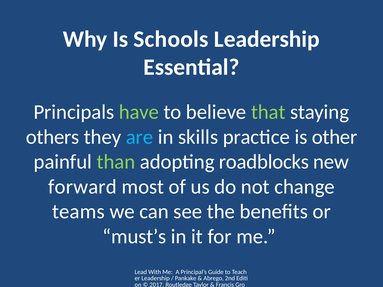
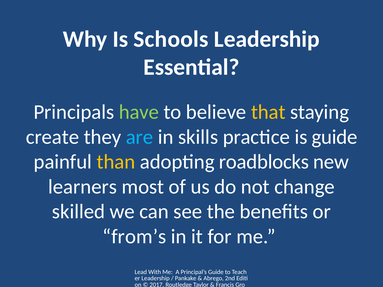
that colour: light green -> yellow (268, 112)
others: others -> create (52, 137)
is other: other -> guide (335, 137)
than colour: light green -> yellow (116, 162)
forward: forward -> learners (83, 187)
teams: teams -> skilled (78, 212)
must’s: must’s -> from’s (134, 237)
